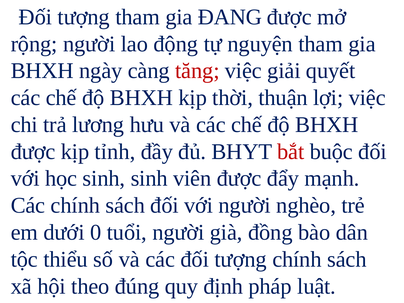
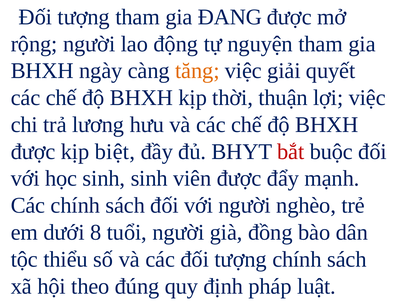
tăng colour: red -> orange (197, 71)
tỉnh: tỉnh -> biệt (115, 152)
0: 0 -> 8 (96, 232)
